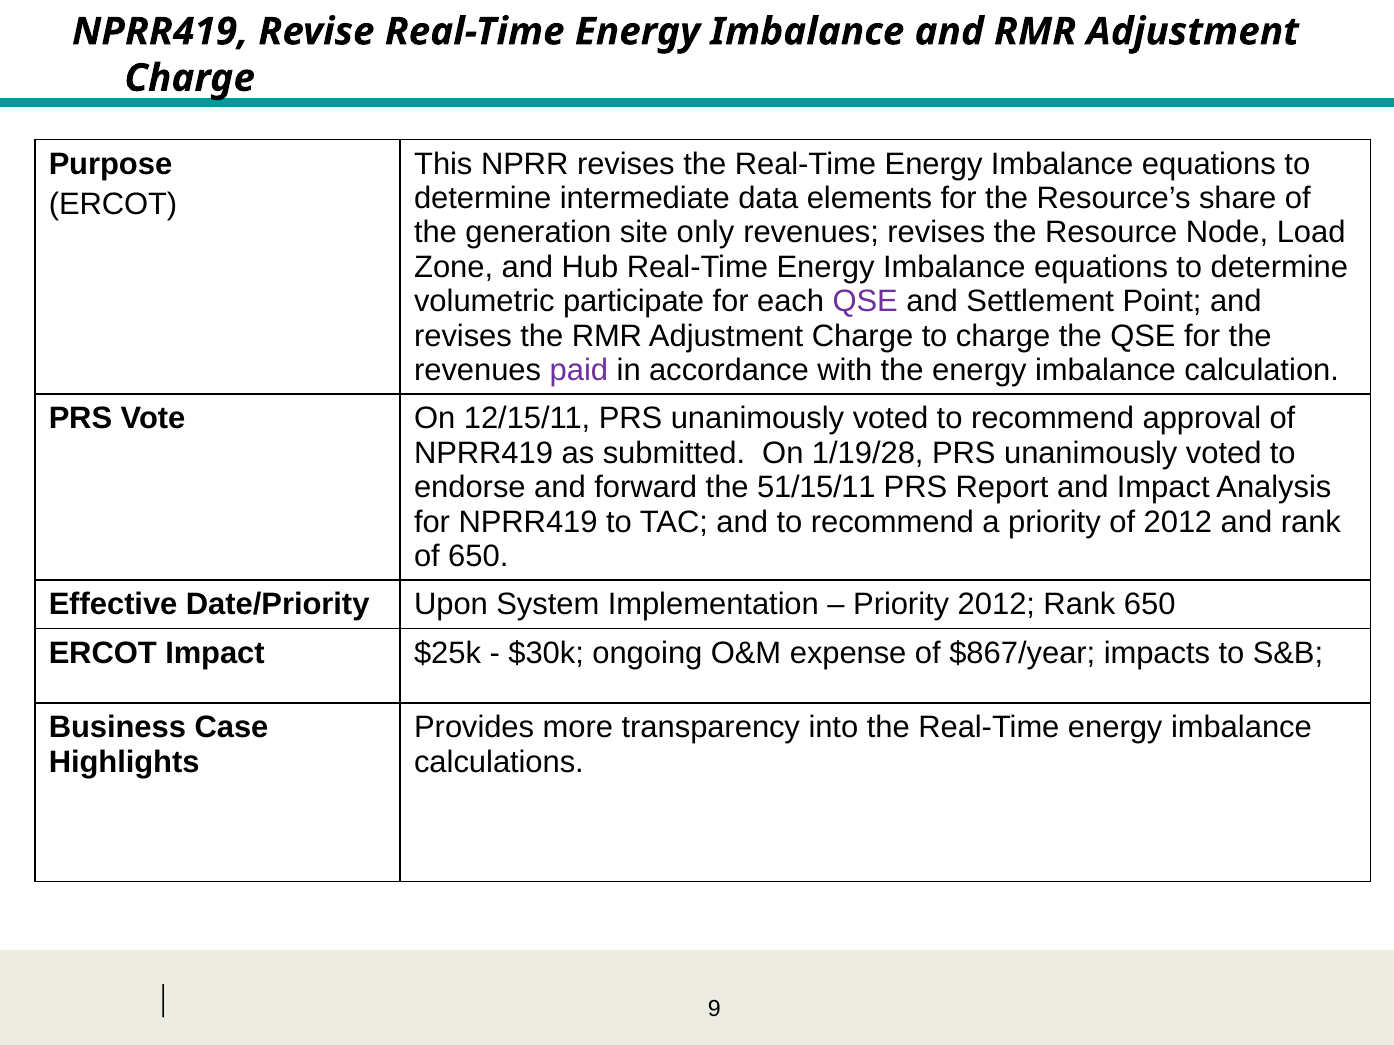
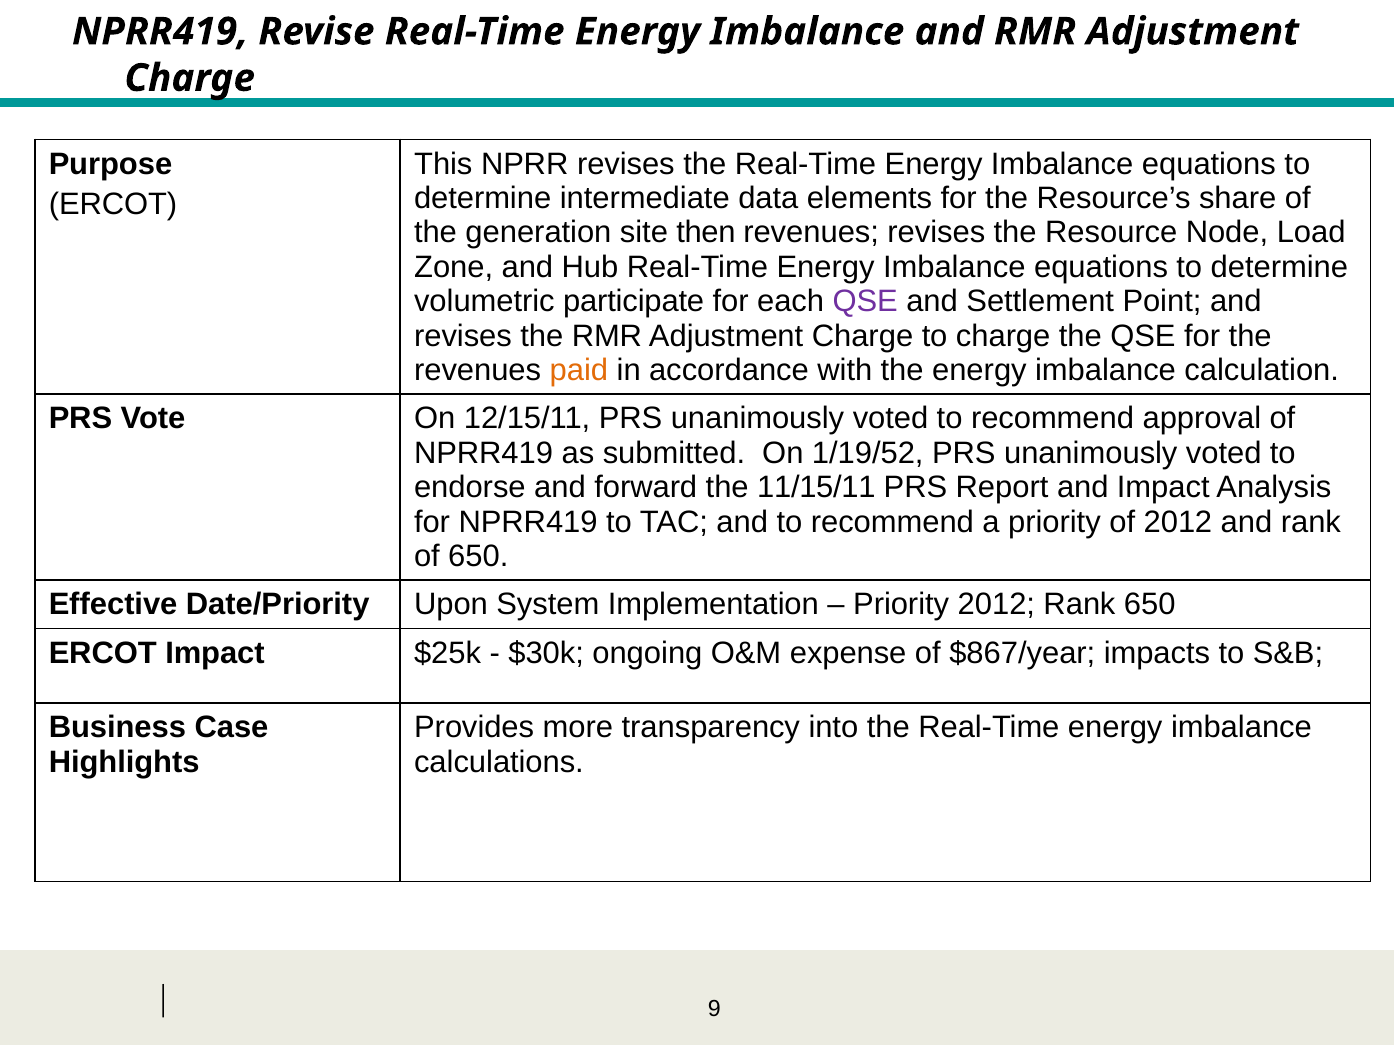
only: only -> then (706, 233)
paid colour: purple -> orange (579, 371)
1/19/28: 1/19/28 -> 1/19/52 (868, 453)
51/15/11: 51/15/11 -> 11/15/11 (816, 488)
